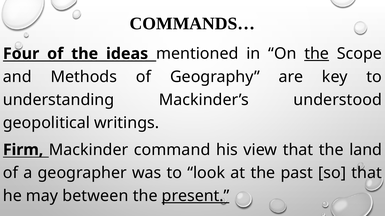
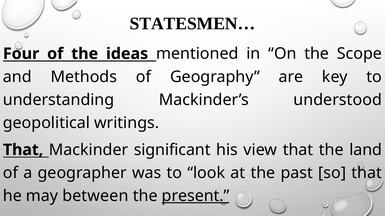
COMMANDS…: COMMANDS… -> STATESMEN… (192, 24)
the underline: present -> none (317, 54)
Firm: Firm -> That (23, 150)
command: command -> significant (172, 150)
